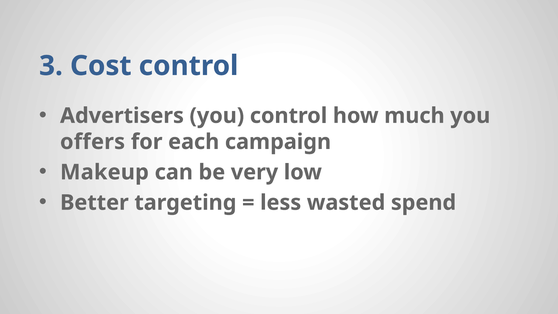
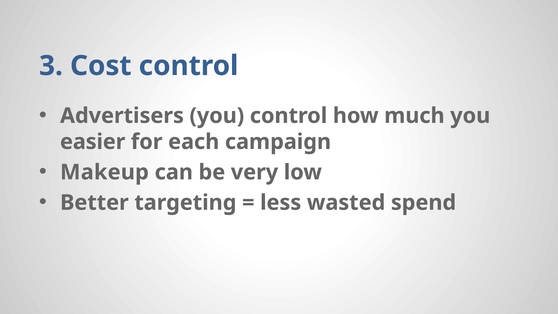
offers: offers -> easier (93, 142)
